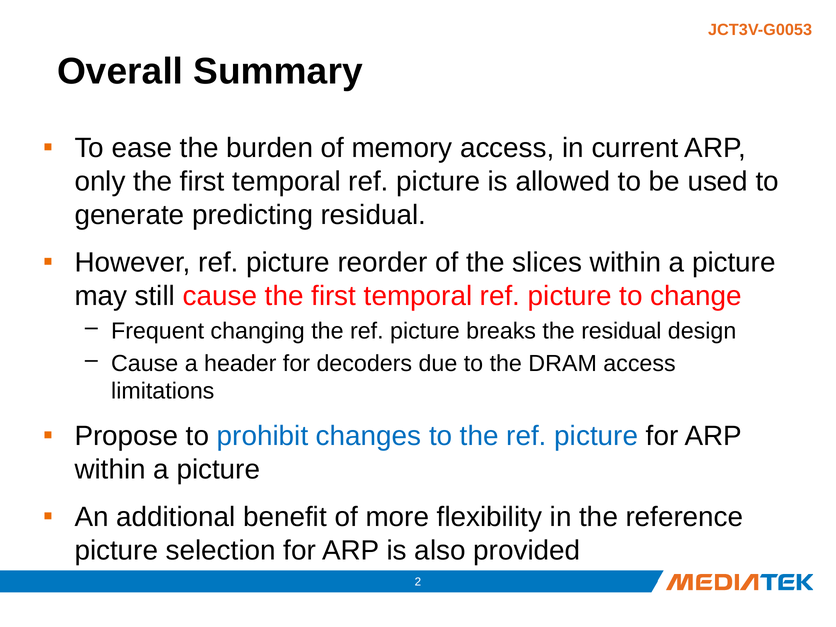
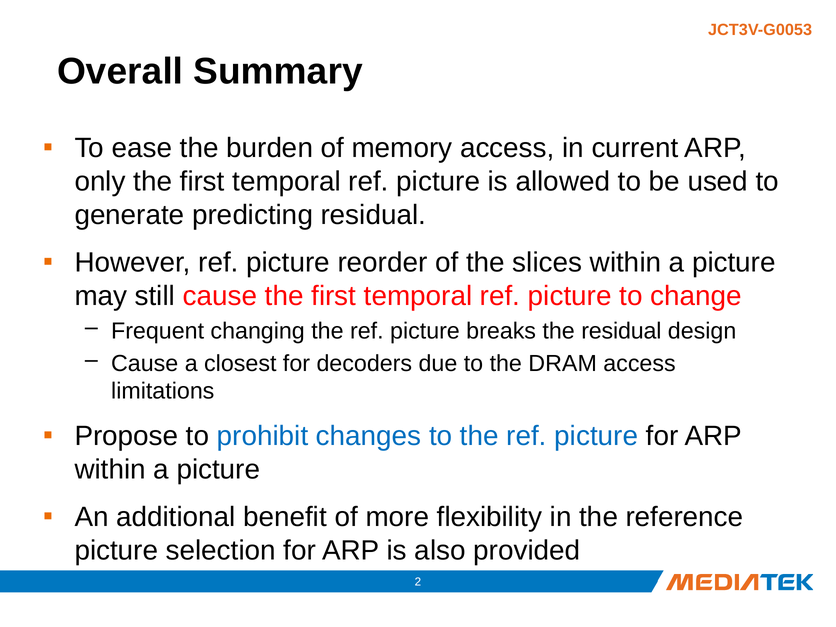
header: header -> closest (240, 363)
